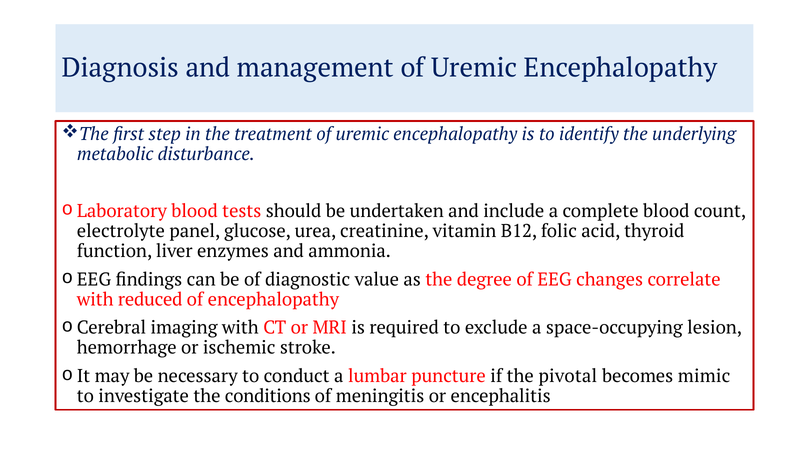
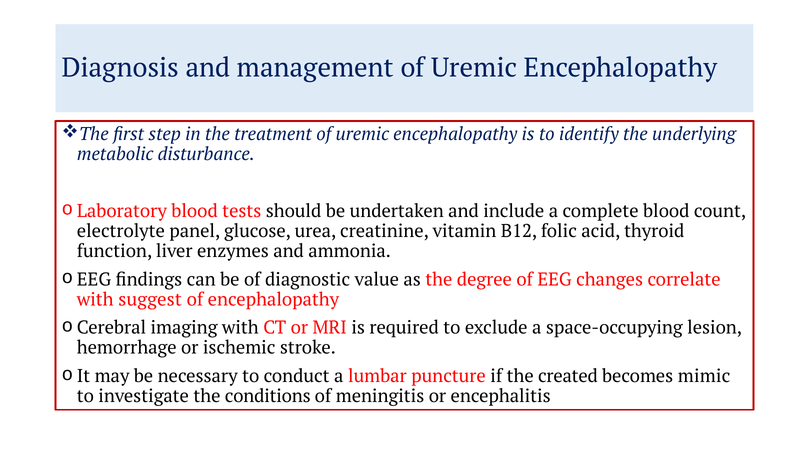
reduced: reduced -> suggest (150, 299)
pivotal: pivotal -> created (568, 376)
